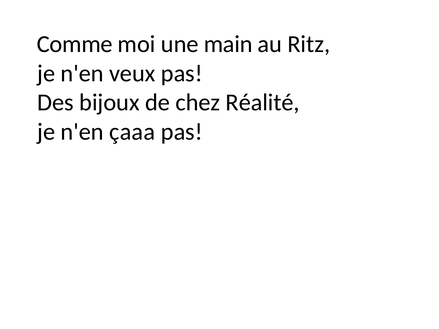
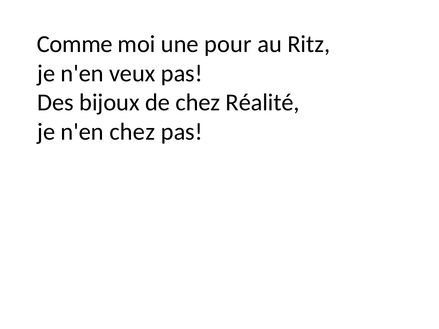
main: main -> pour (228, 44)
n'en çaaa: çaaa -> chez (132, 132)
